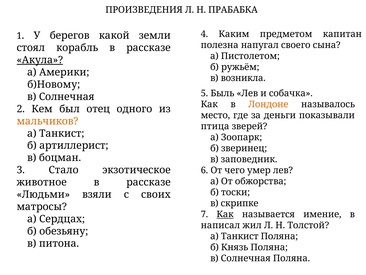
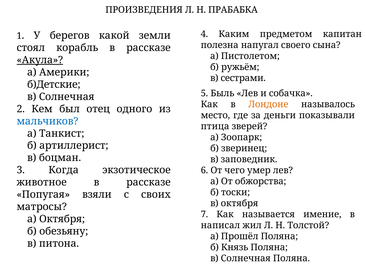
возникла: возникла -> сестрами (243, 78)
б)Новому: б)Новому -> б)Детские (54, 84)
мальчиков colour: orange -> blue (47, 121)
Стало: Стало -> Когда (64, 170)
Людьми: Людьми -> Попугая (43, 194)
в скрипке: скрипке -> октября (240, 203)
Как underline: present -> none (225, 214)
а Сердцах: Сердцах -> Октября (62, 219)
Танкист: Танкист -> Прошёл (240, 236)
